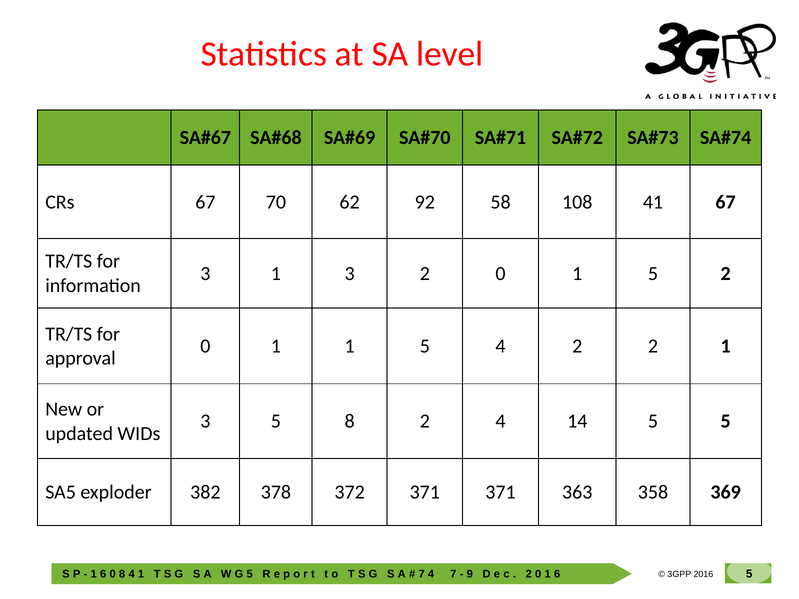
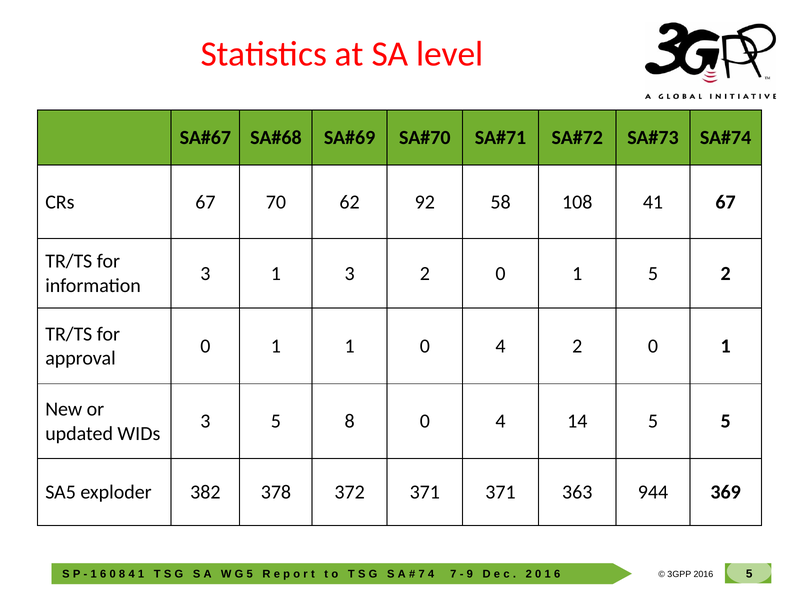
1 1 5: 5 -> 0 (425, 346)
4 2 2: 2 -> 0 (653, 346)
8 2: 2 -> 0 (425, 422)
358: 358 -> 944 (653, 492)
